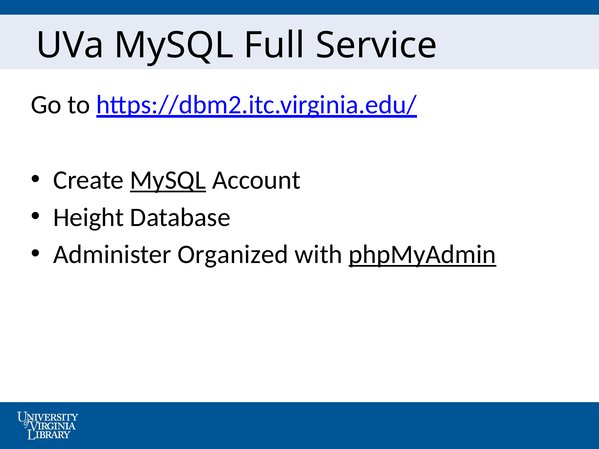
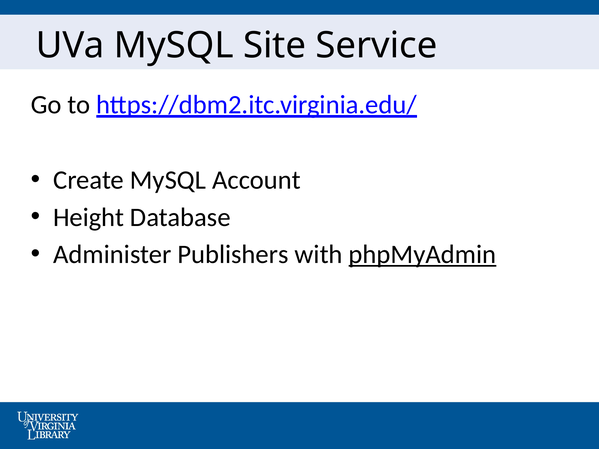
Full: Full -> Site (275, 45)
MySQL underline: present -> none (168, 180)
Organized: Organized -> Publishers (233, 255)
